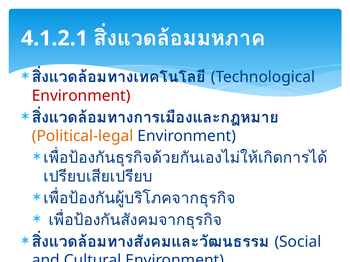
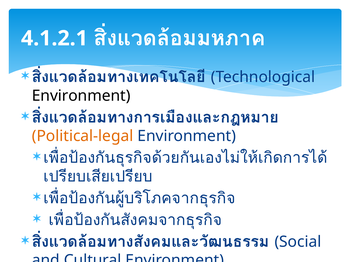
Environment colour: red -> black (81, 96)
